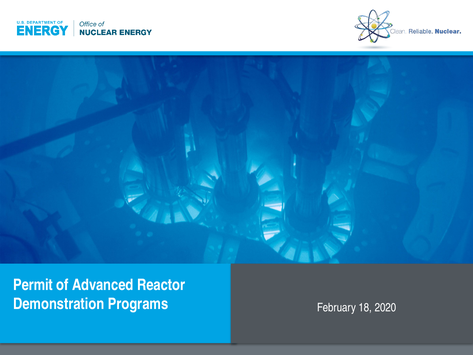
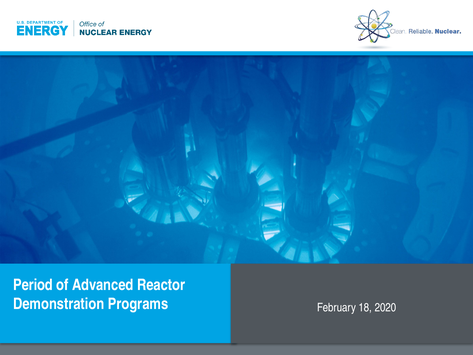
Permit: Permit -> Period (33, 285)
